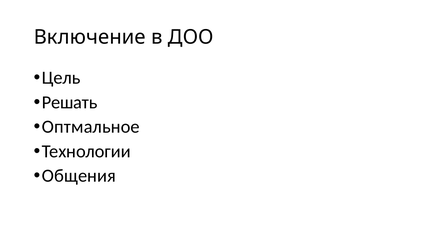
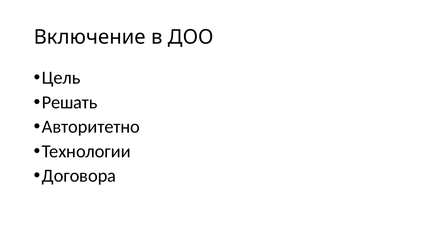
Оптмальное: Оптмальное -> Авторитетно (91, 127)
Общения: Общения -> Договора (79, 176)
